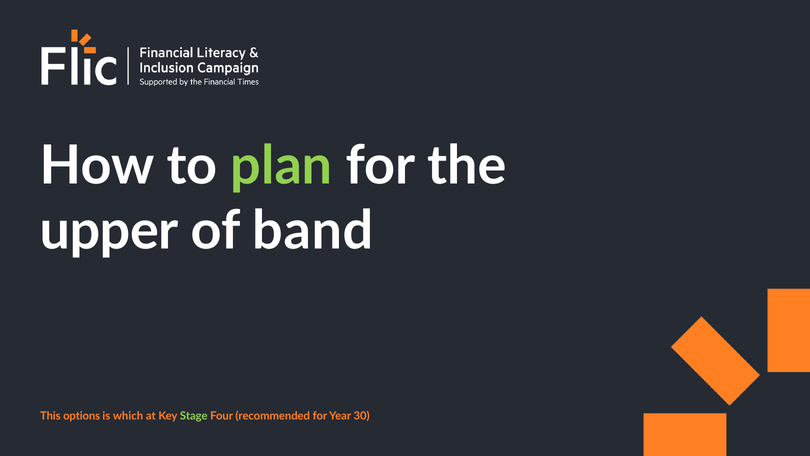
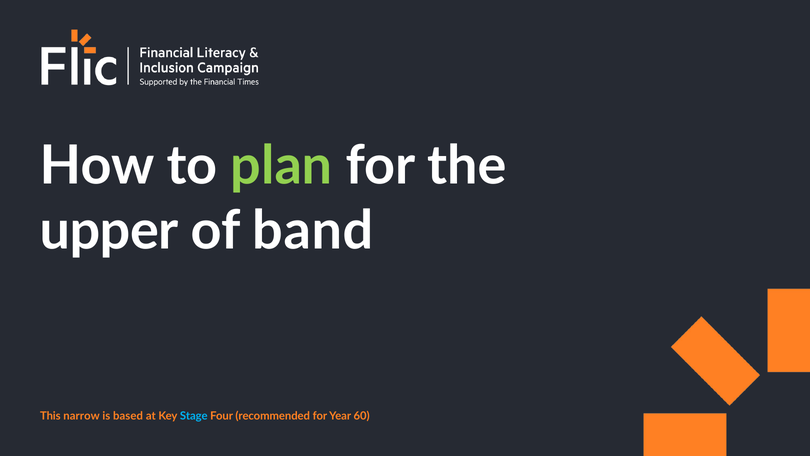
options: options -> narrow (82, 416)
which: which -> based (128, 416)
Stage colour: light green -> light blue (194, 416)
30: 30 -> 60 (362, 416)
